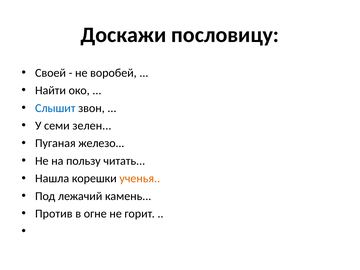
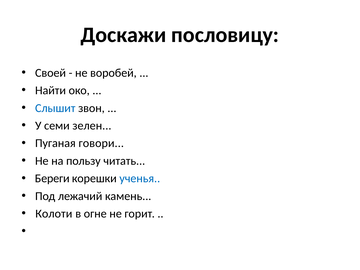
железо: железо -> говори (101, 143)
Нашла: Нашла -> Береги (52, 178)
ученья colour: orange -> blue (140, 178)
Против: Против -> Колоти (54, 214)
